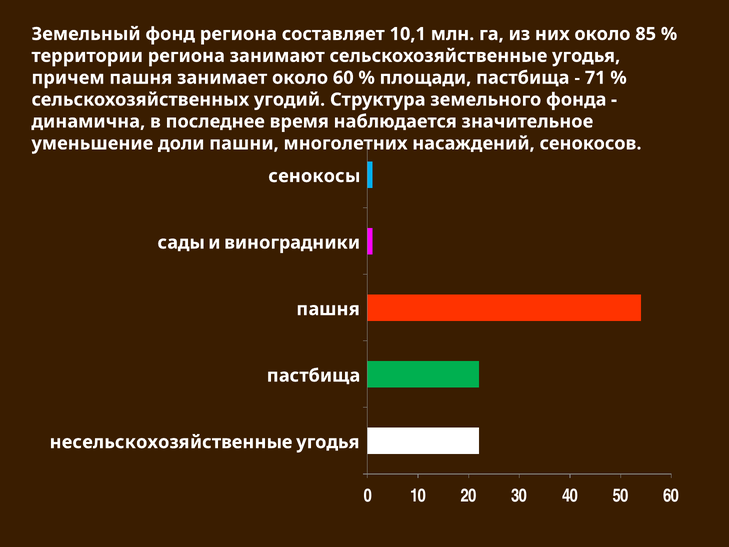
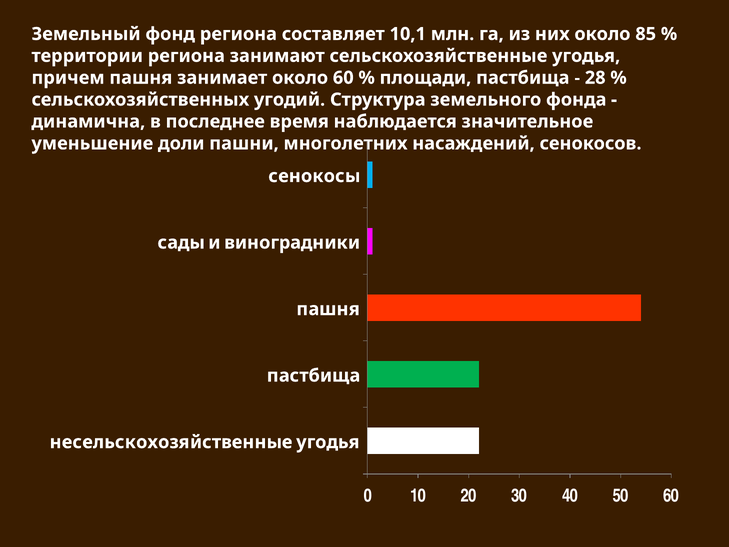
71: 71 -> 28 (595, 78)
